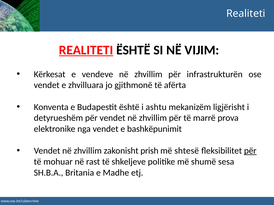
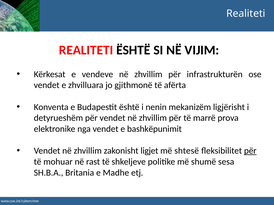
REALITETI underline: present -> none (86, 50)
ashtu: ashtu -> nenin (156, 107)
prish: prish -> ligjet (149, 151)
